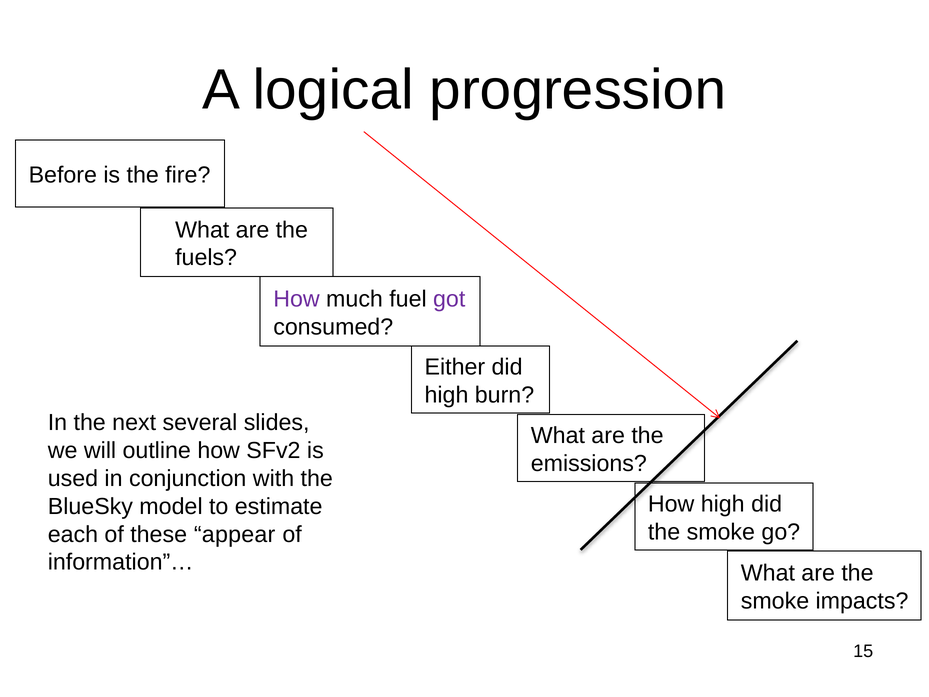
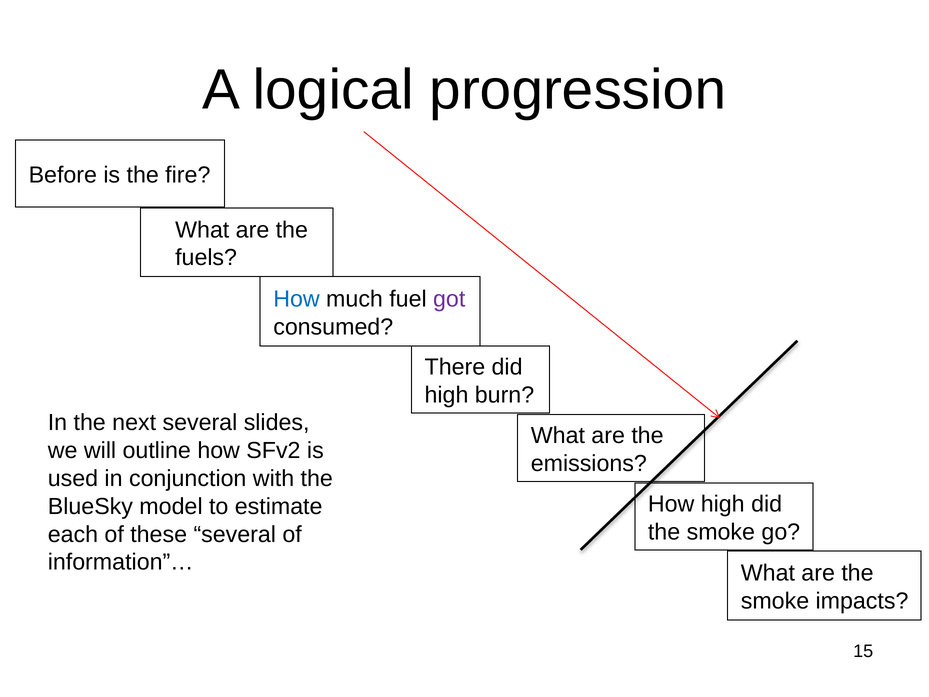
How colour: purple -> blue (296, 299)
Either: Either -> There (455, 367)
these appear: appear -> several (235, 534)
